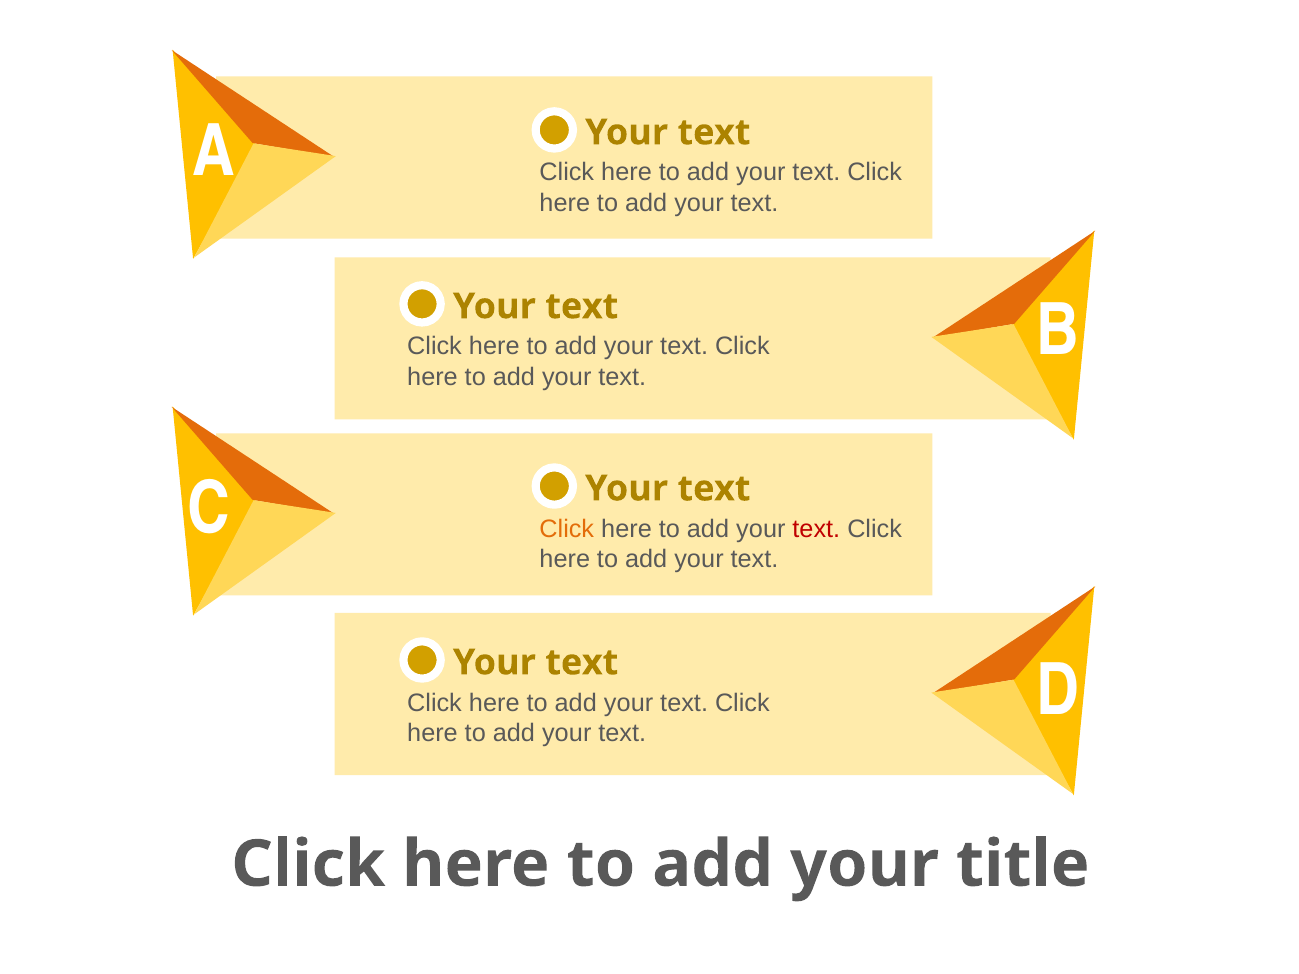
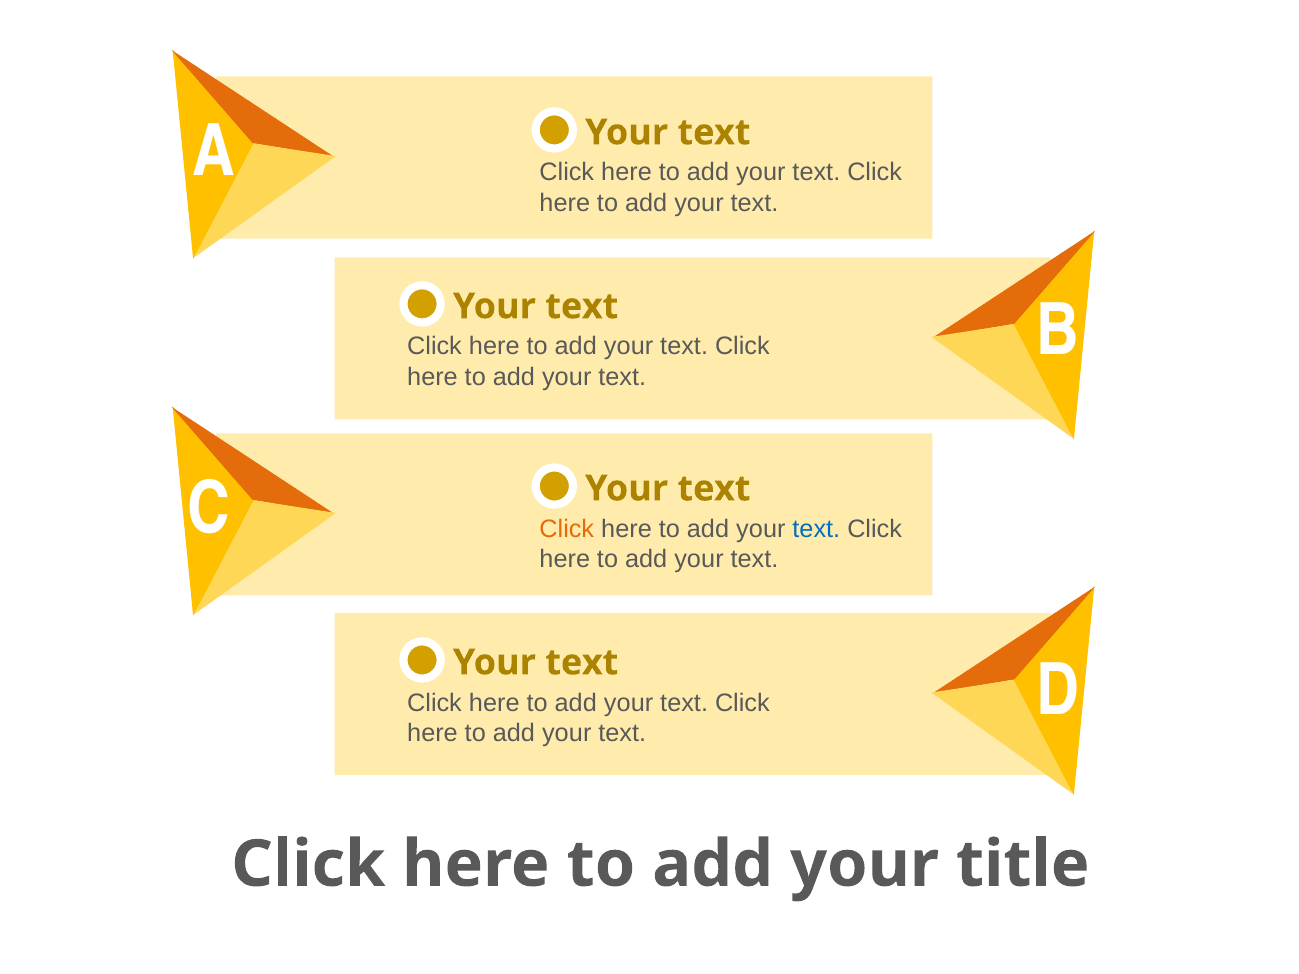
text colour: red -> blue (816, 529)
